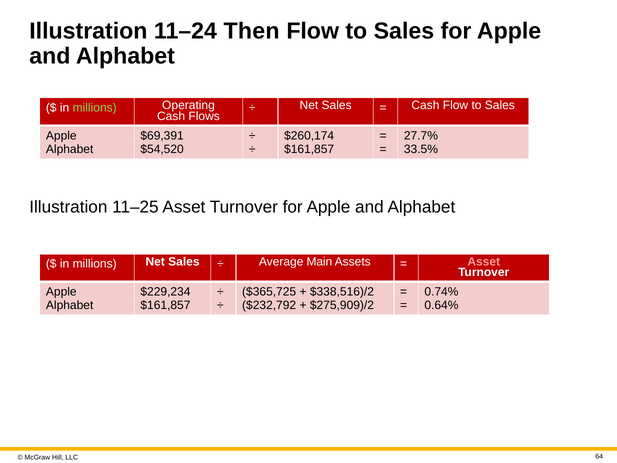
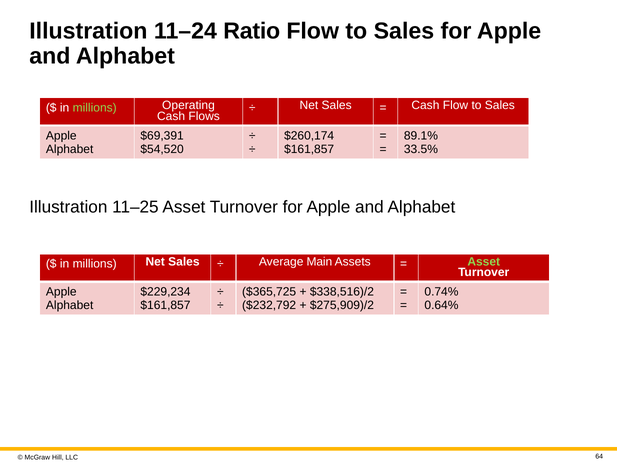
Then: Then -> Ratio (252, 31)
27.7%: 27.7% -> 89.1% (421, 136)
Asset colour: pink -> light green (484, 262)
